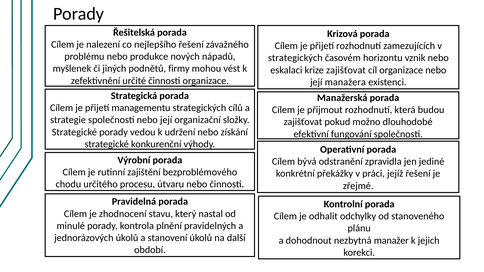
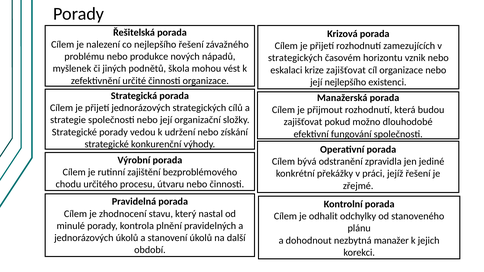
firmy: firmy -> škola (179, 69)
její manažera: manažera -> nejlepšího (345, 82)
přijetí managementu: managementu -> jednorázových (141, 108)
